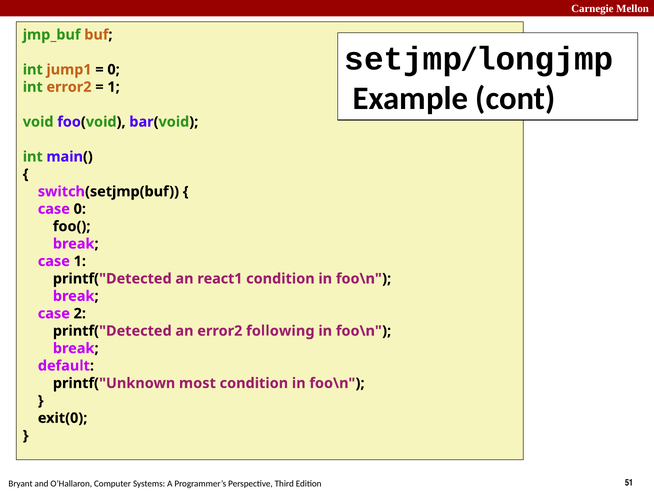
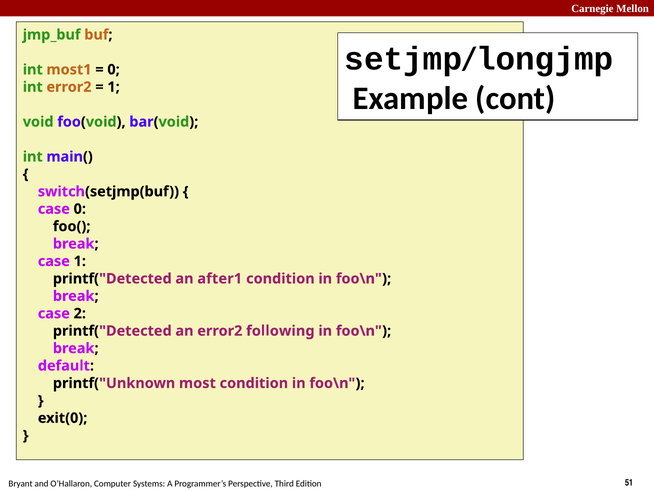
jump1: jump1 -> most1 (69, 70)
react1: react1 -> after1 (220, 278)
